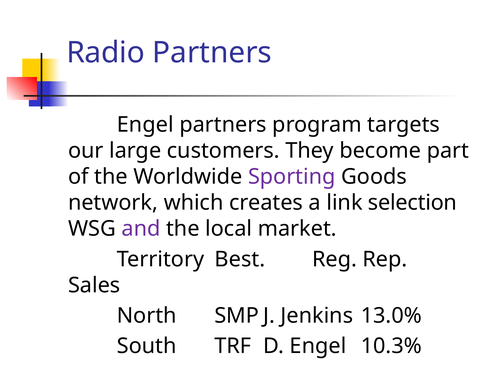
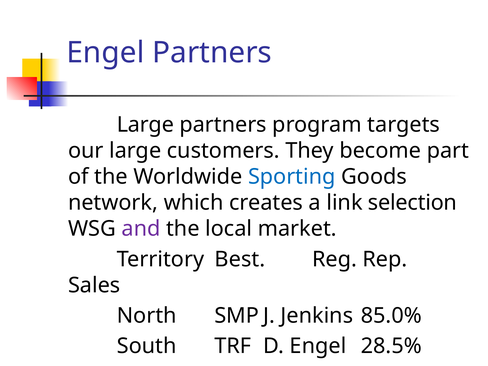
Radio: Radio -> Engel (105, 53)
Engel: Engel -> Large (145, 125)
Sporting colour: purple -> blue (292, 177)
13.0%: 13.0% -> 85.0% (391, 316)
10.3%: 10.3% -> 28.5% (391, 346)
